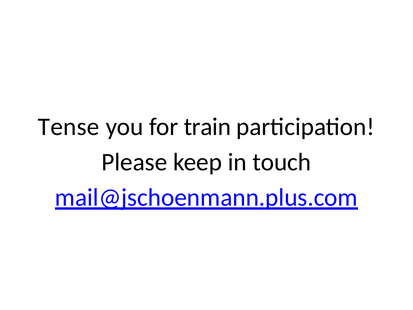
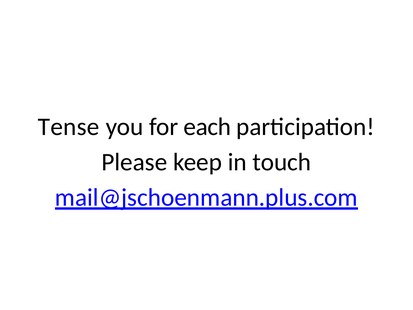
train: train -> each (207, 127)
